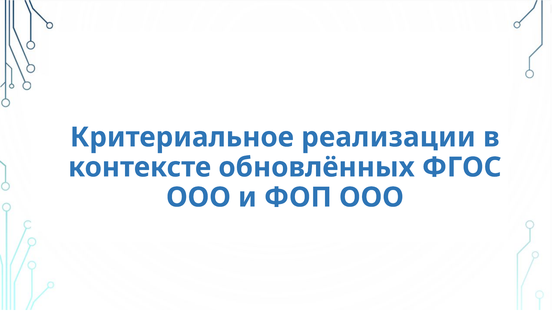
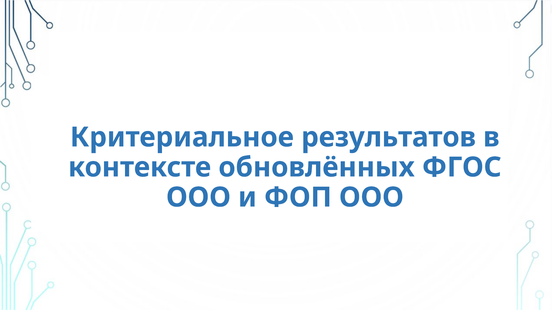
реализации: реализации -> результатов (389, 137)
